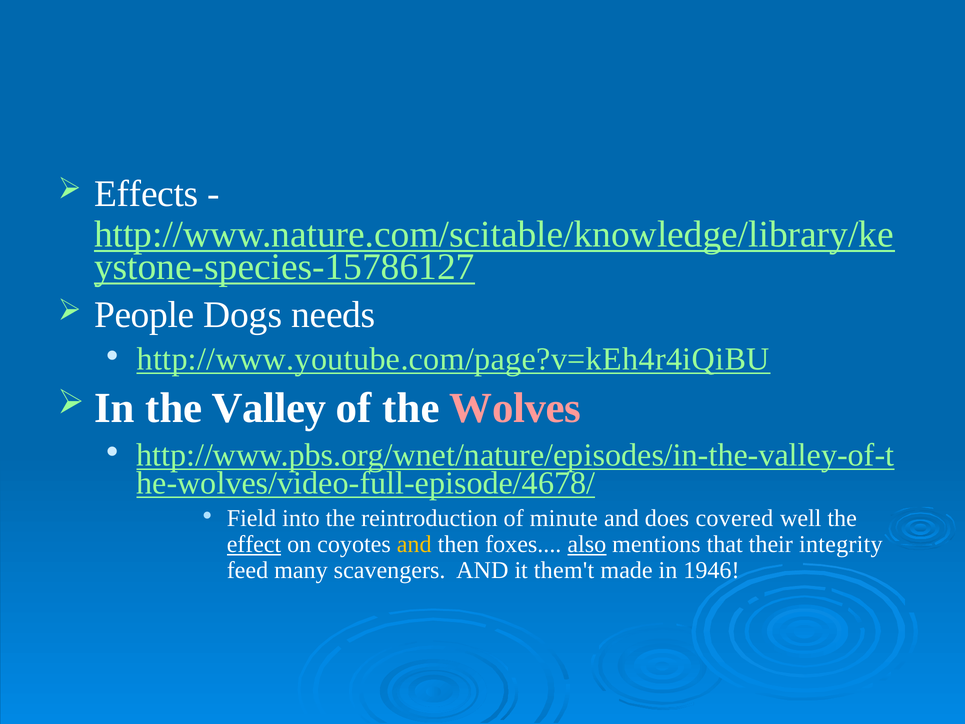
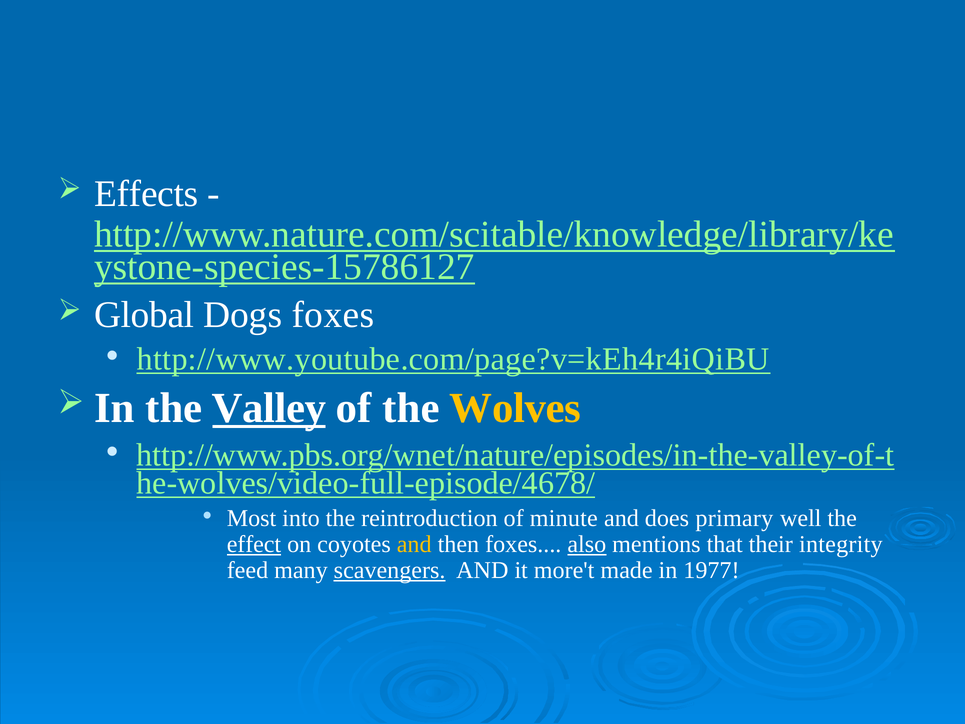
People: People -> Global (144, 315)
Dogs needs: needs -> foxes (333, 315)
Valley underline: none -> present (269, 408)
Wolves colour: pink -> yellow (515, 408)
Field: Field -> Most (252, 518)
covered: covered -> primary (734, 518)
scavengers underline: none -> present (390, 570)
them't: them't -> more't (564, 570)
1946: 1946 -> 1977 (711, 570)
